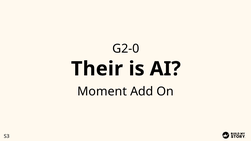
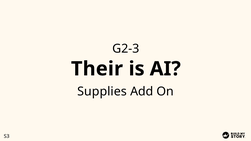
G2-0: G2-0 -> G2-3 (126, 49)
Moment: Moment -> Supplies (102, 91)
